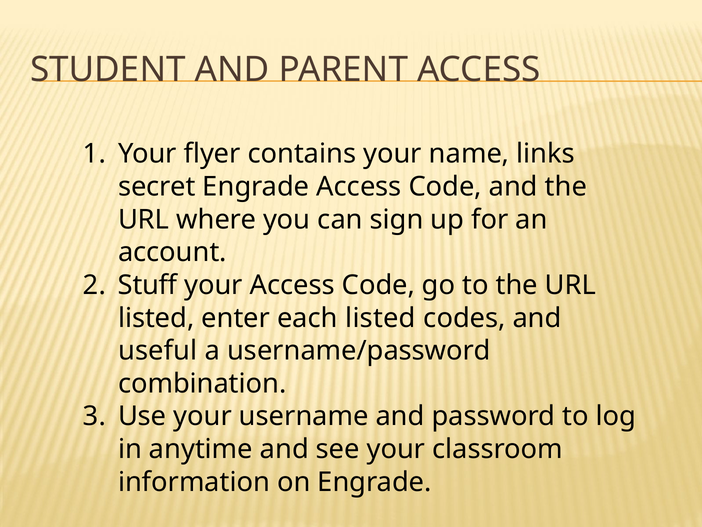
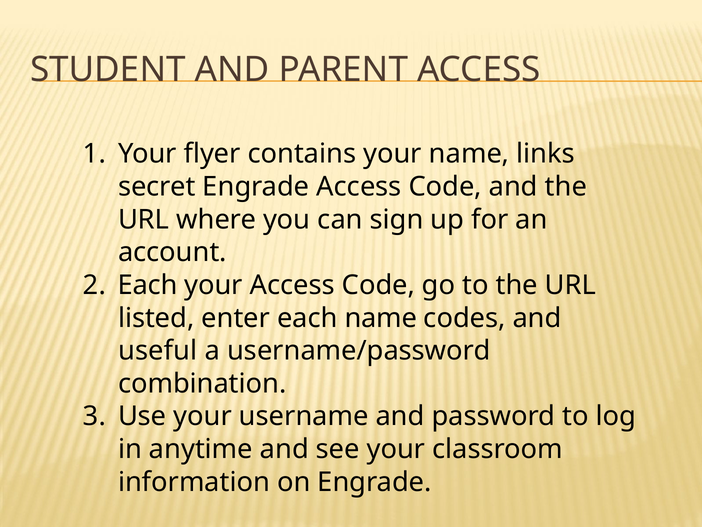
Stuff: Stuff -> Each (148, 285)
each listed: listed -> name (381, 318)
